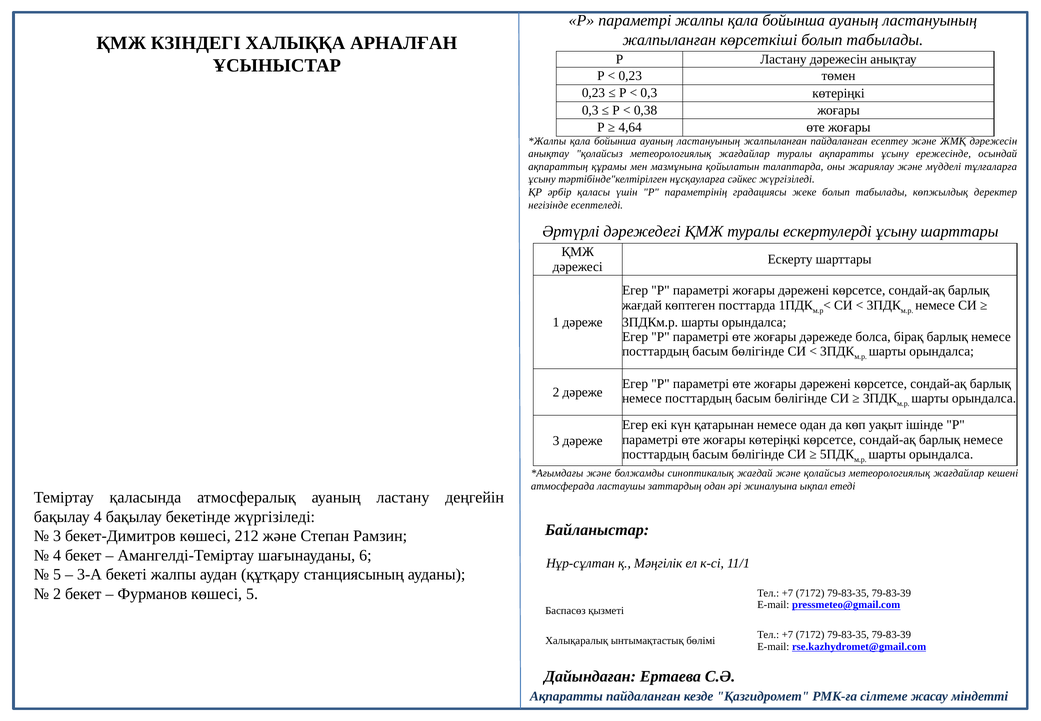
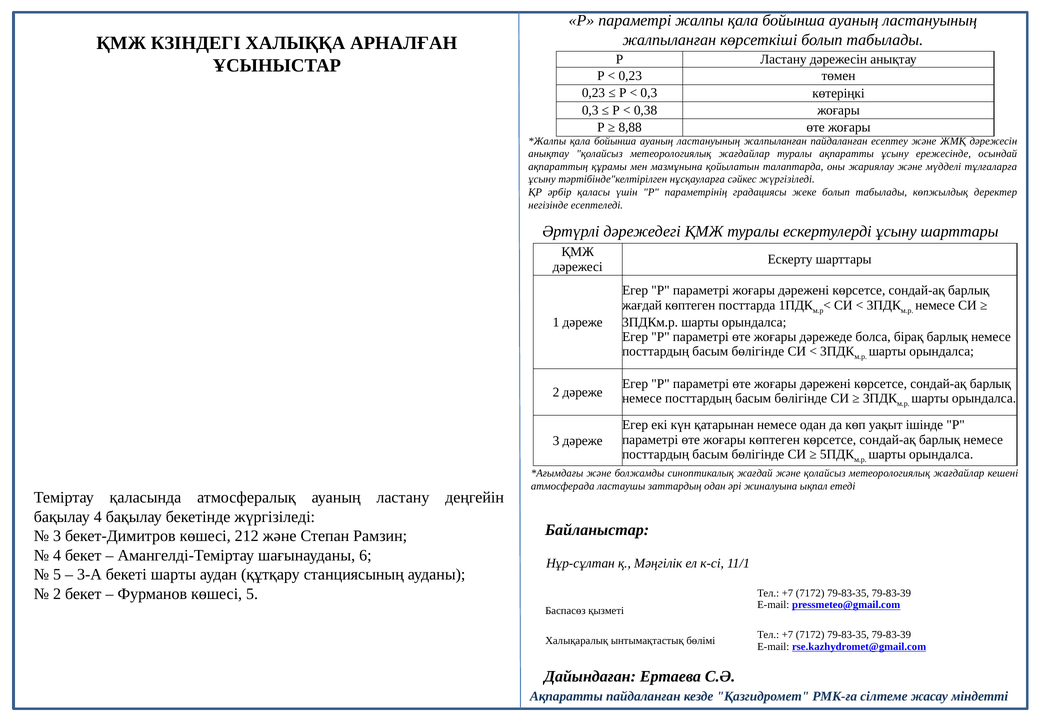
4,64: 4,64 -> 8,88 (630, 127)
жоғары көтеріңкі: көтеріңкі -> көптеген (774, 439)
бекеті жалпы: жалпы -> шарты (173, 574)
